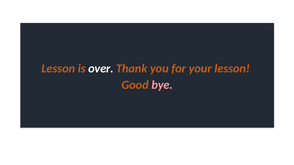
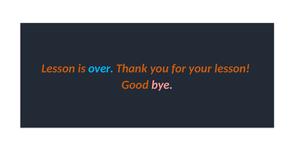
over colour: white -> light blue (101, 69)
